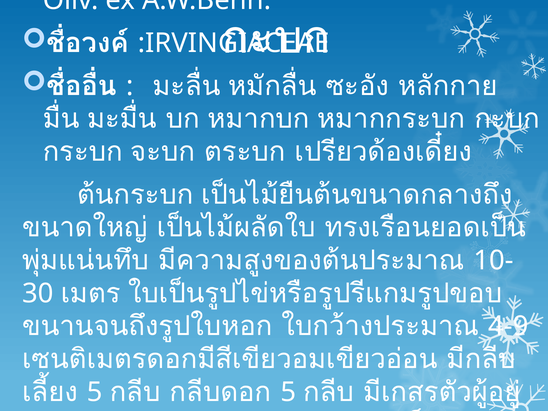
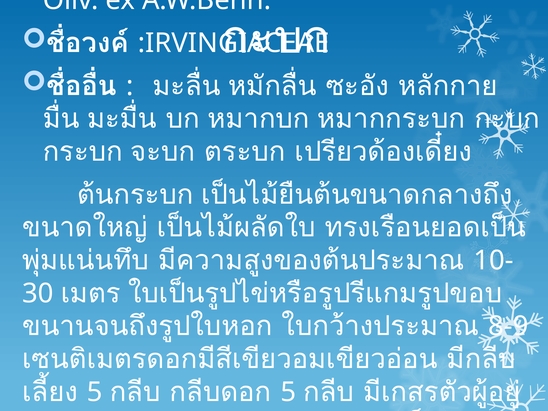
4-9: 4-9 -> 8-9 (508, 326)
